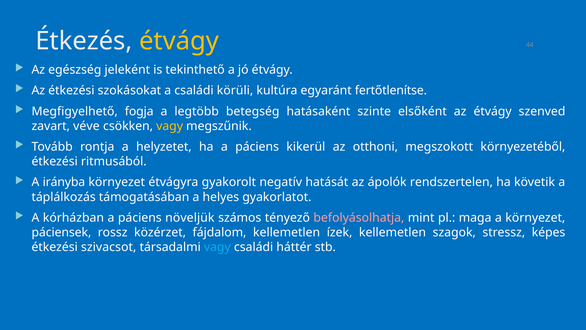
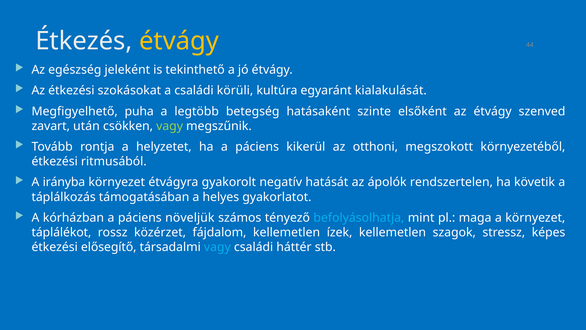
fertőtlenítse: fertőtlenítse -> kialakulását (391, 90)
fogja: fogja -> puha (139, 111)
véve: véve -> után (86, 126)
vagy colour: yellow -> light green (170, 126)
befolyásolhatja colour: pink -> light blue (359, 218)
páciensek: páciensek -> táplálékot (61, 232)
szivacsot: szivacsot -> elősegítő (109, 247)
